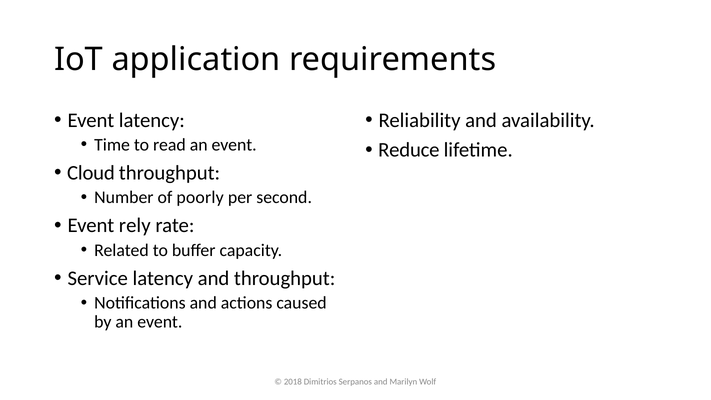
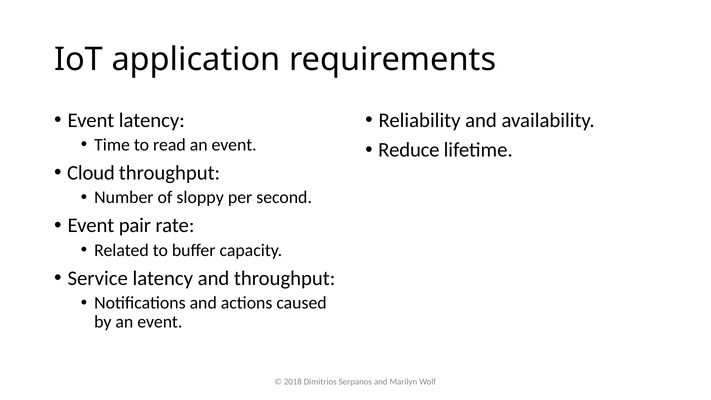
poorly: poorly -> sloppy (200, 197)
rely: rely -> pair (135, 226)
